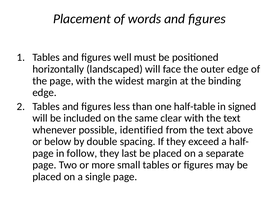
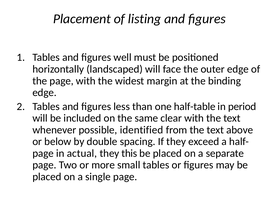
words: words -> listing (145, 19)
signed: signed -> period (242, 107)
follow: follow -> actual (82, 153)
last: last -> this (129, 153)
